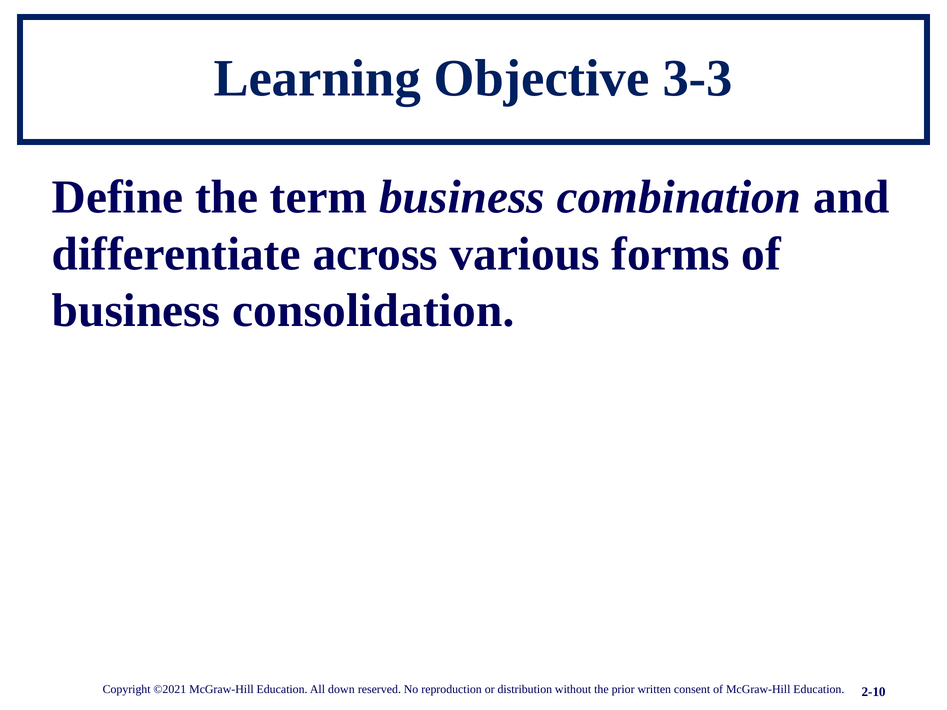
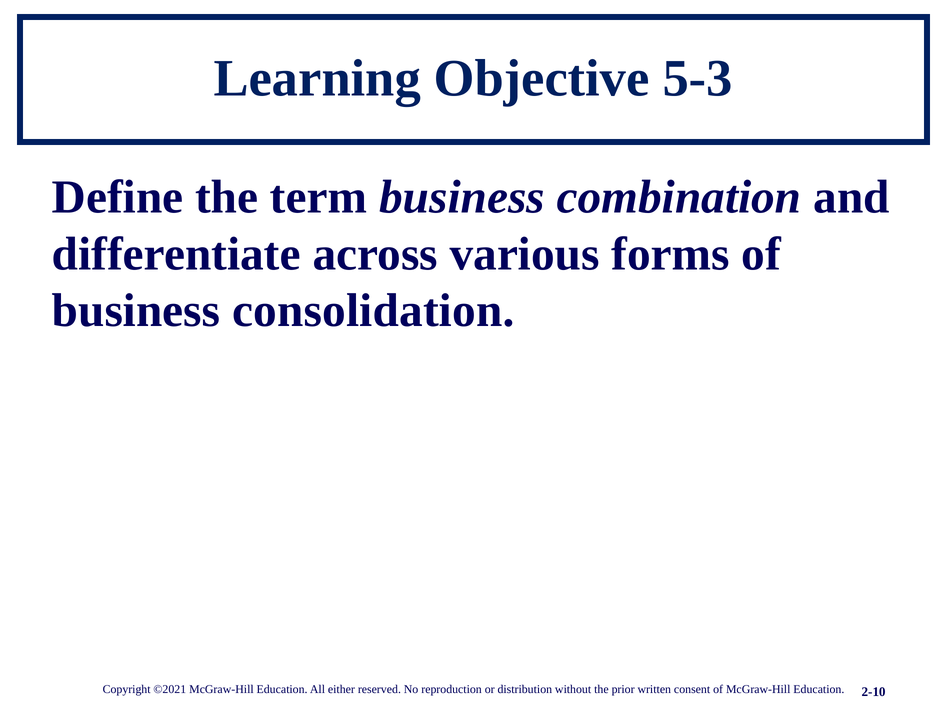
3-3: 3-3 -> 5-3 (698, 78)
down: down -> either (341, 689)
